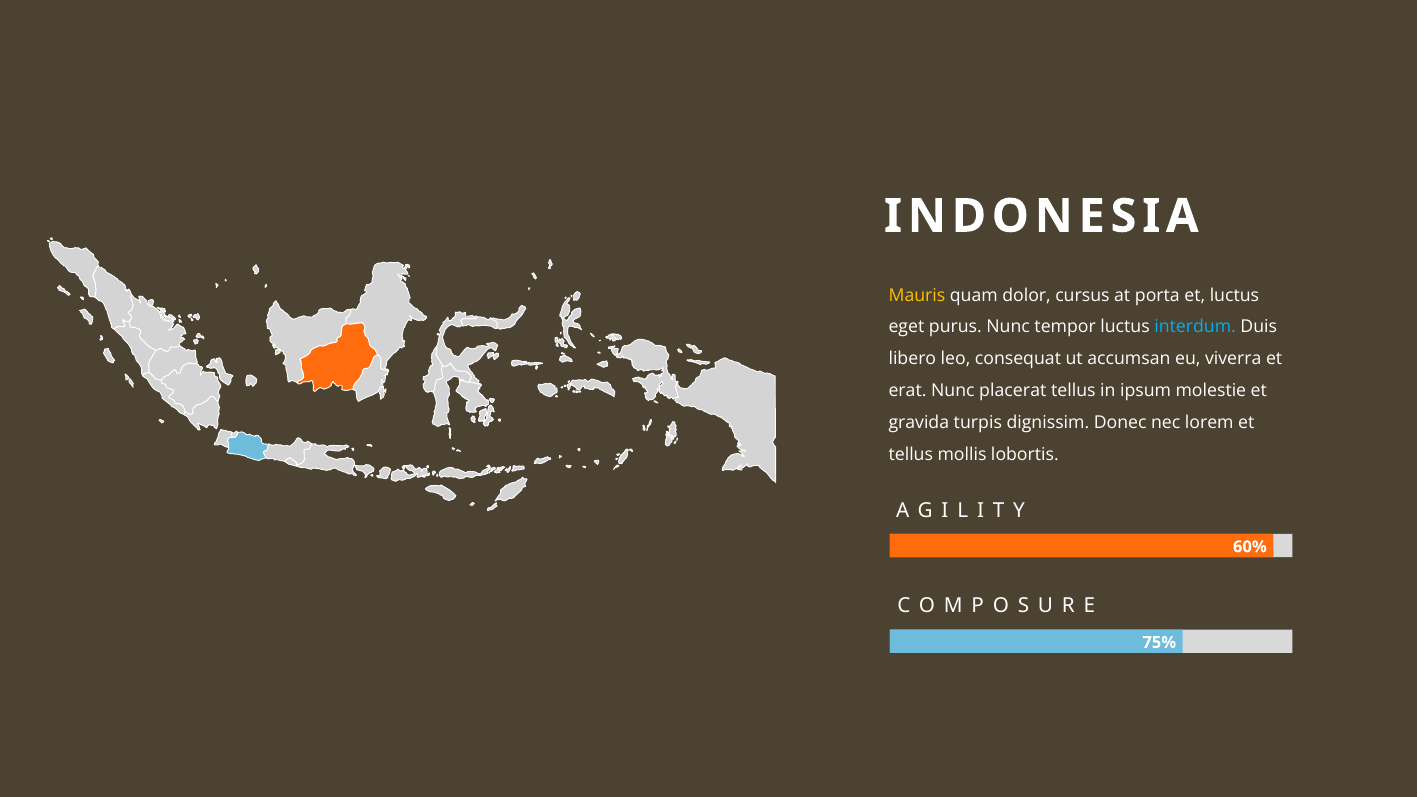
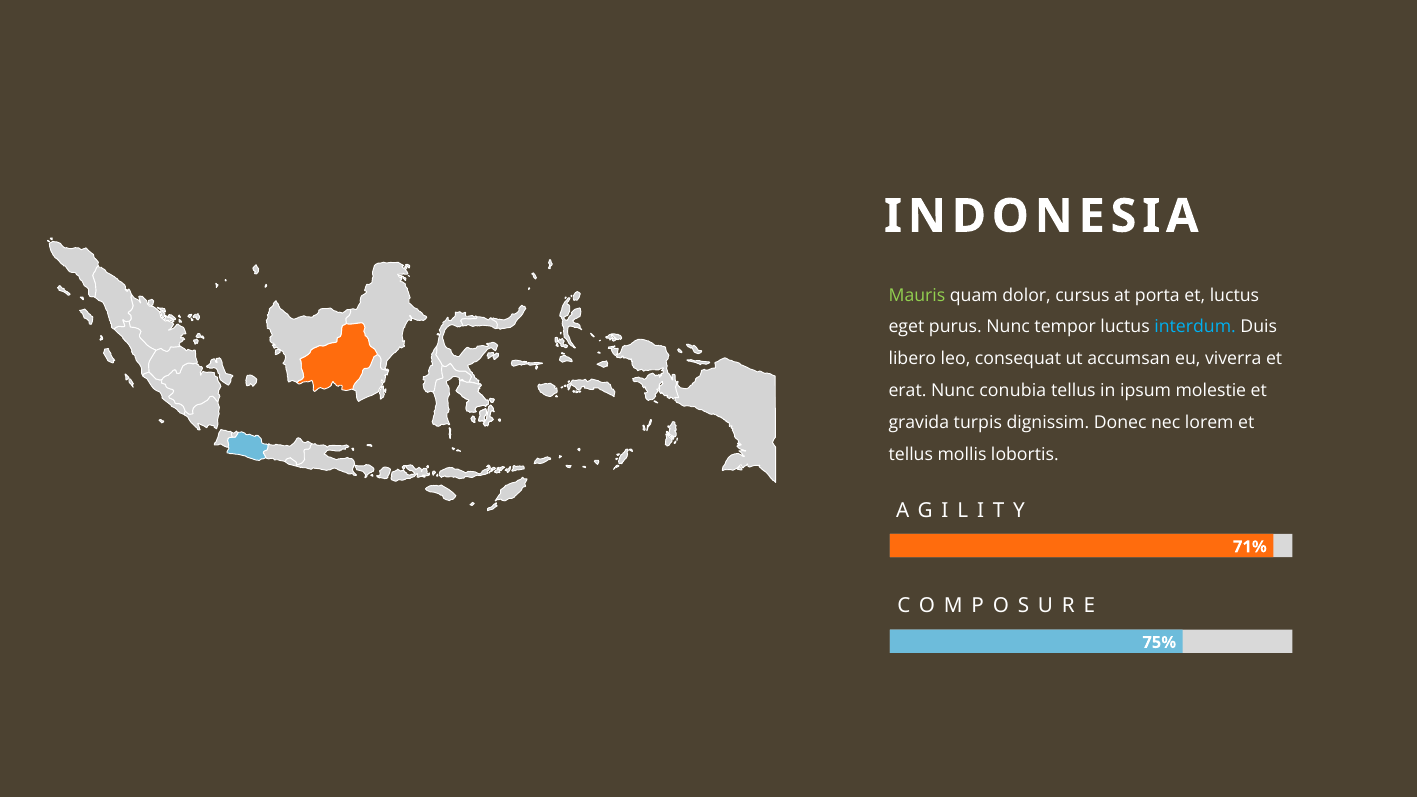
Mauris colour: yellow -> light green (917, 295)
placerat: placerat -> conubia (1013, 391)
60%: 60% -> 71% (1250, 547)
